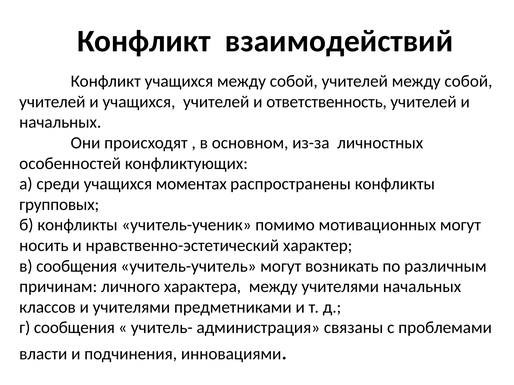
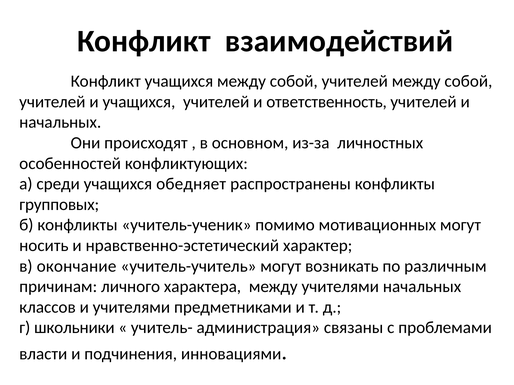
моментах: моментах -> обедняет (191, 184)
в сообщения: сообщения -> окончание (77, 266)
г сообщения: сообщения -> школьники (74, 328)
